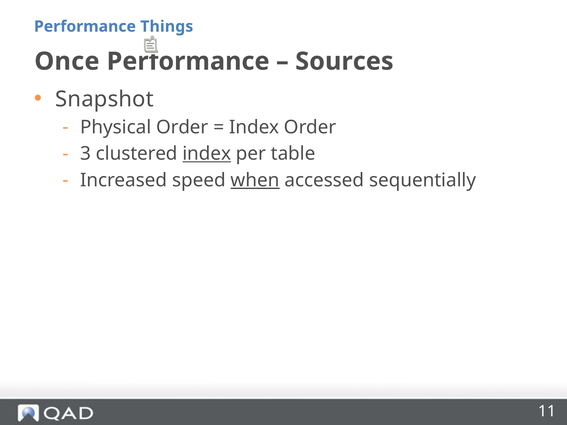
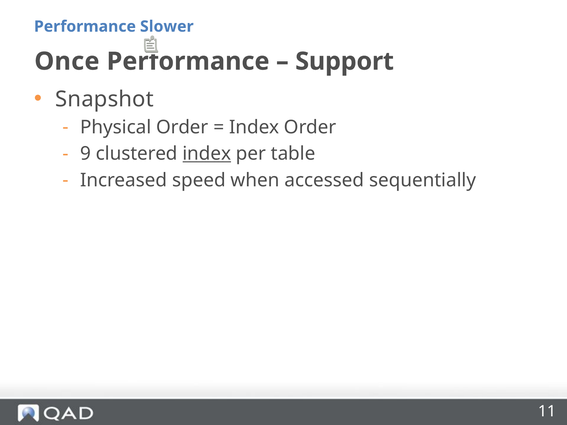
Things: Things -> Slower (167, 26)
Sources: Sources -> Support (345, 61)
3: 3 -> 9 (86, 154)
when underline: present -> none (255, 180)
